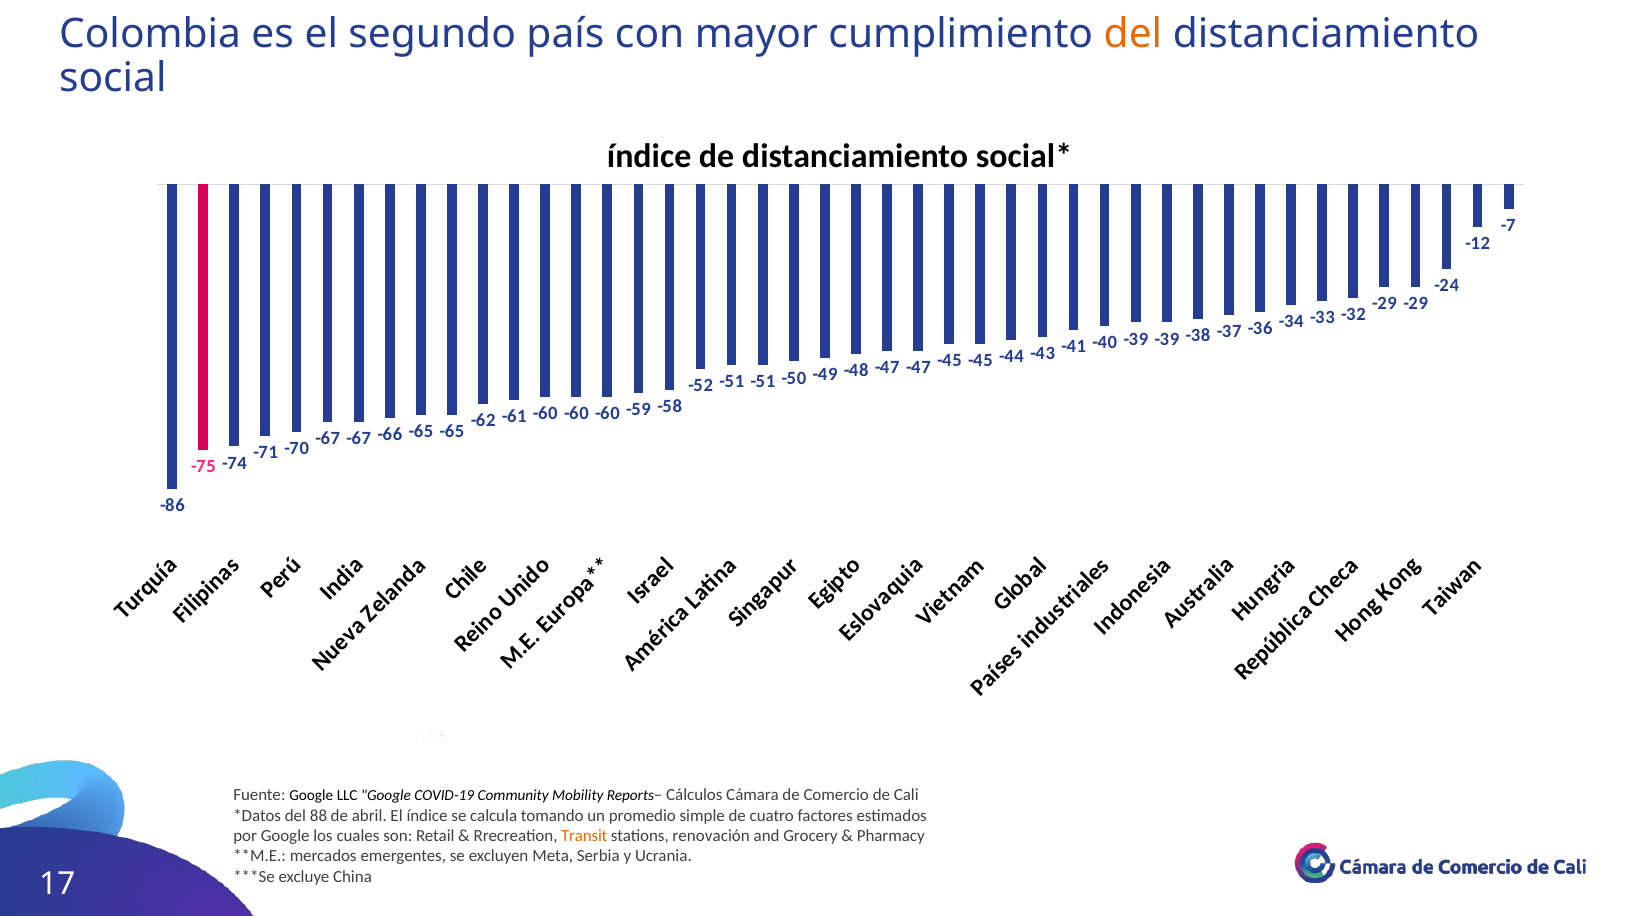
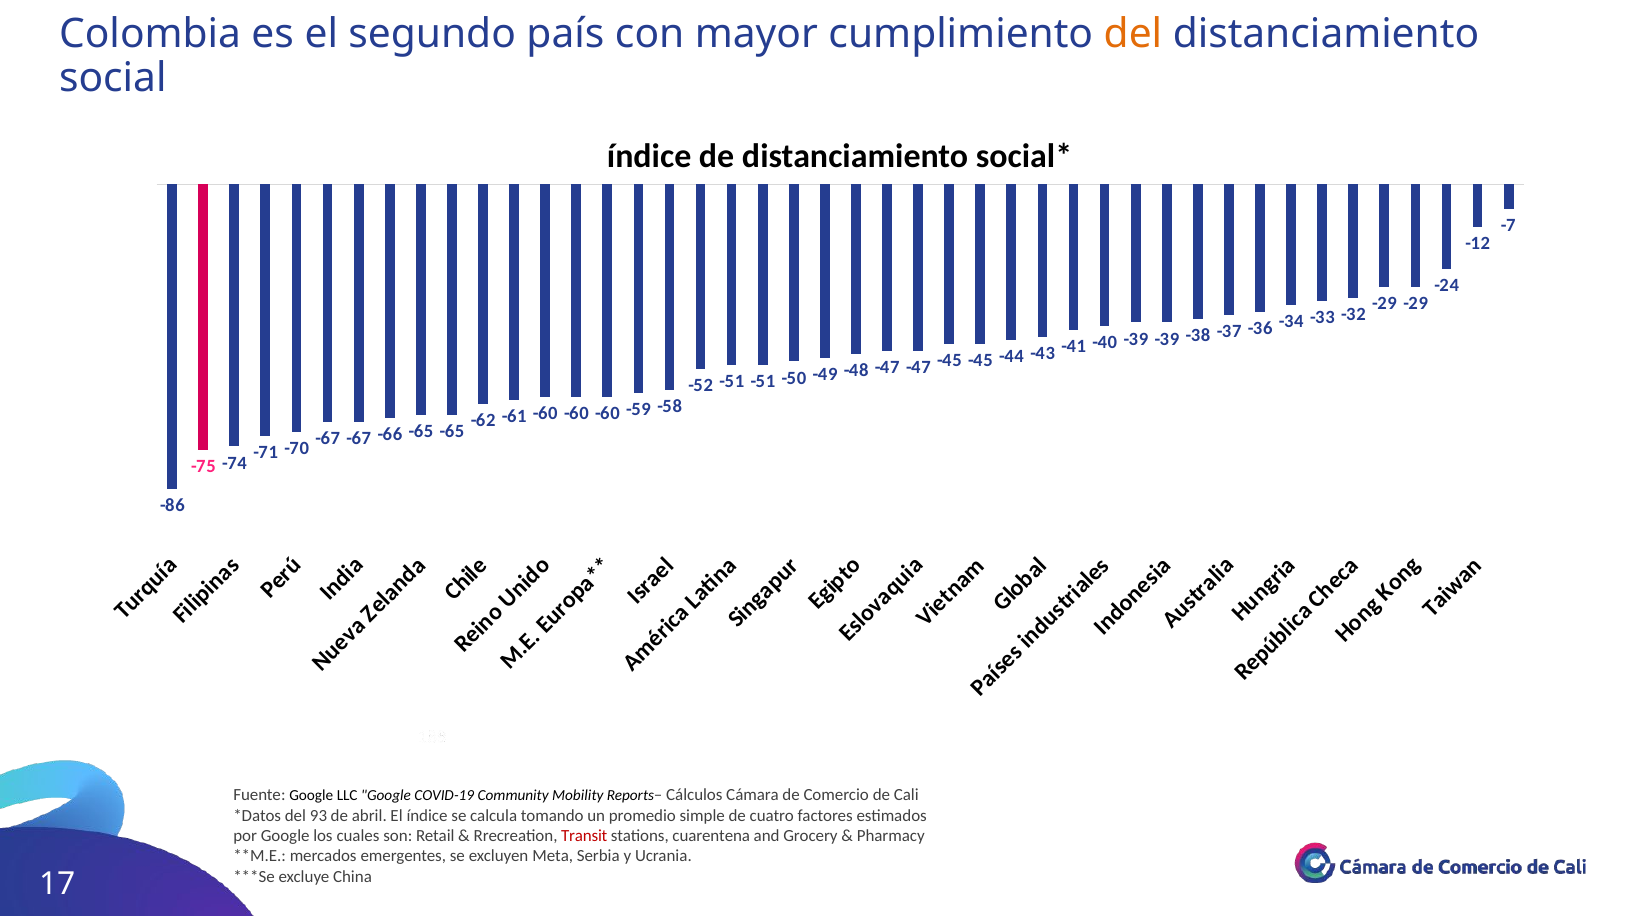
88: 88 -> 93 (319, 815)
Transit colour: orange -> red (584, 836)
renovación: renovación -> cuarentena (711, 836)
